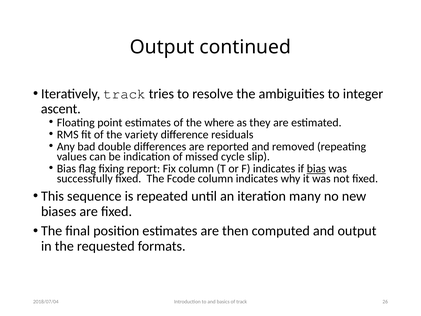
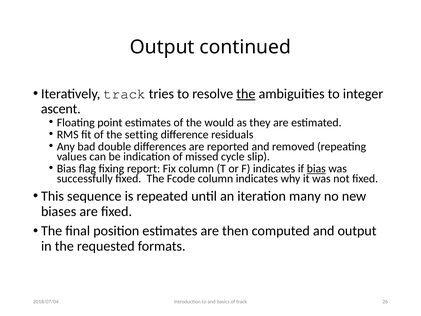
the underline: none -> present (246, 94)
where: where -> would (219, 123)
variety: variety -> setting (141, 135)
